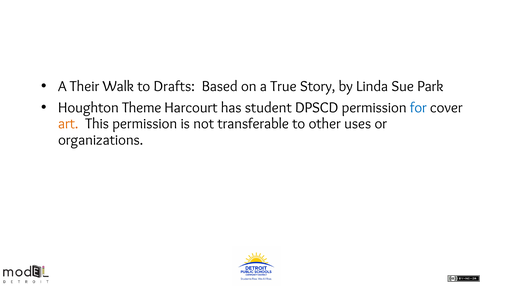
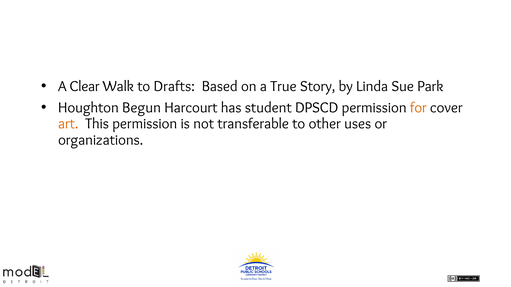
Their: Their -> Clear (85, 86)
Theme: Theme -> Begun (142, 108)
for colour: blue -> orange (418, 108)
